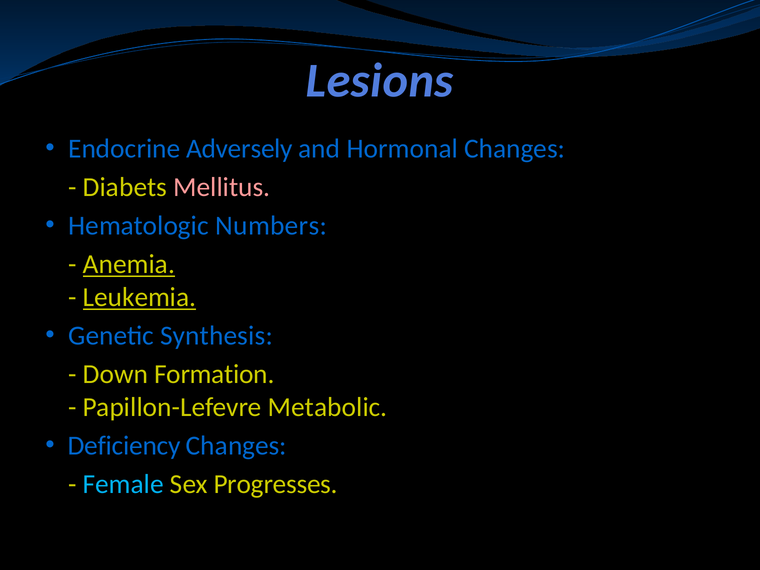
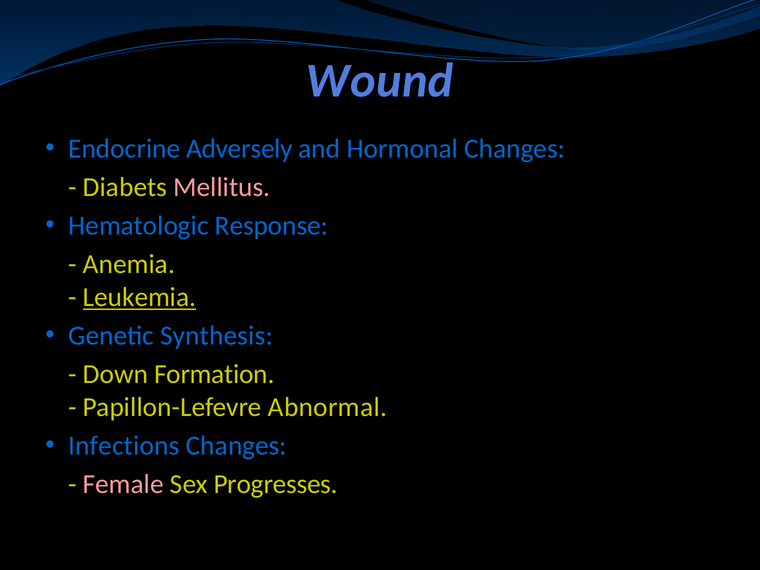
Lesions: Lesions -> Wound (380, 81)
Numbers: Numbers -> Response (271, 226)
Anemia underline: present -> none (129, 264)
Metabolic: Metabolic -> Abnormal (327, 407)
Deficiency: Deficiency -> Infections (124, 446)
Female colour: light blue -> pink (123, 484)
